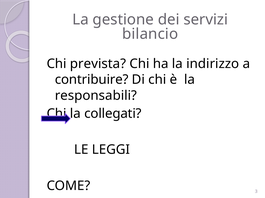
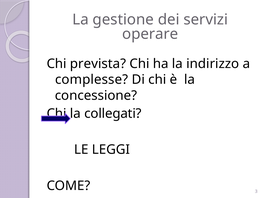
bilancio: bilancio -> operare (150, 34)
contribuire: contribuire -> complesse (92, 80)
responsabili: responsabili -> concessione (96, 96)
